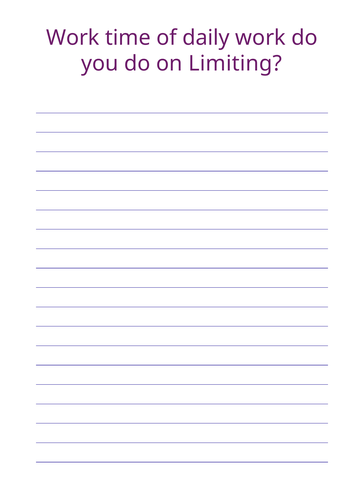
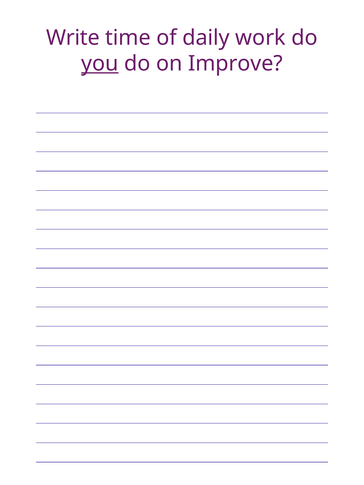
Work: Work -> Write (73, 38)
you underline: none -> present (100, 64)
Limiting: Limiting -> Improve (235, 64)
